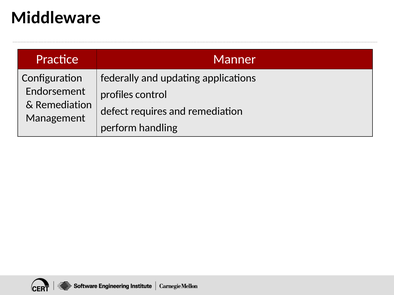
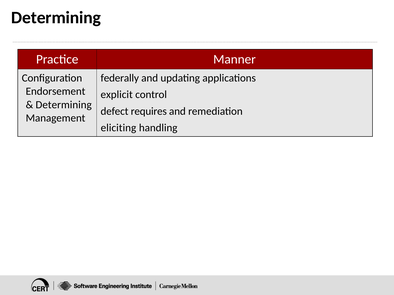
Middleware: Middleware -> Determining (56, 18)
profiles: profiles -> explicit (117, 95)
Remediation: Remediation -> Determining (64, 105)
perform: perform -> eliciting (118, 128)
